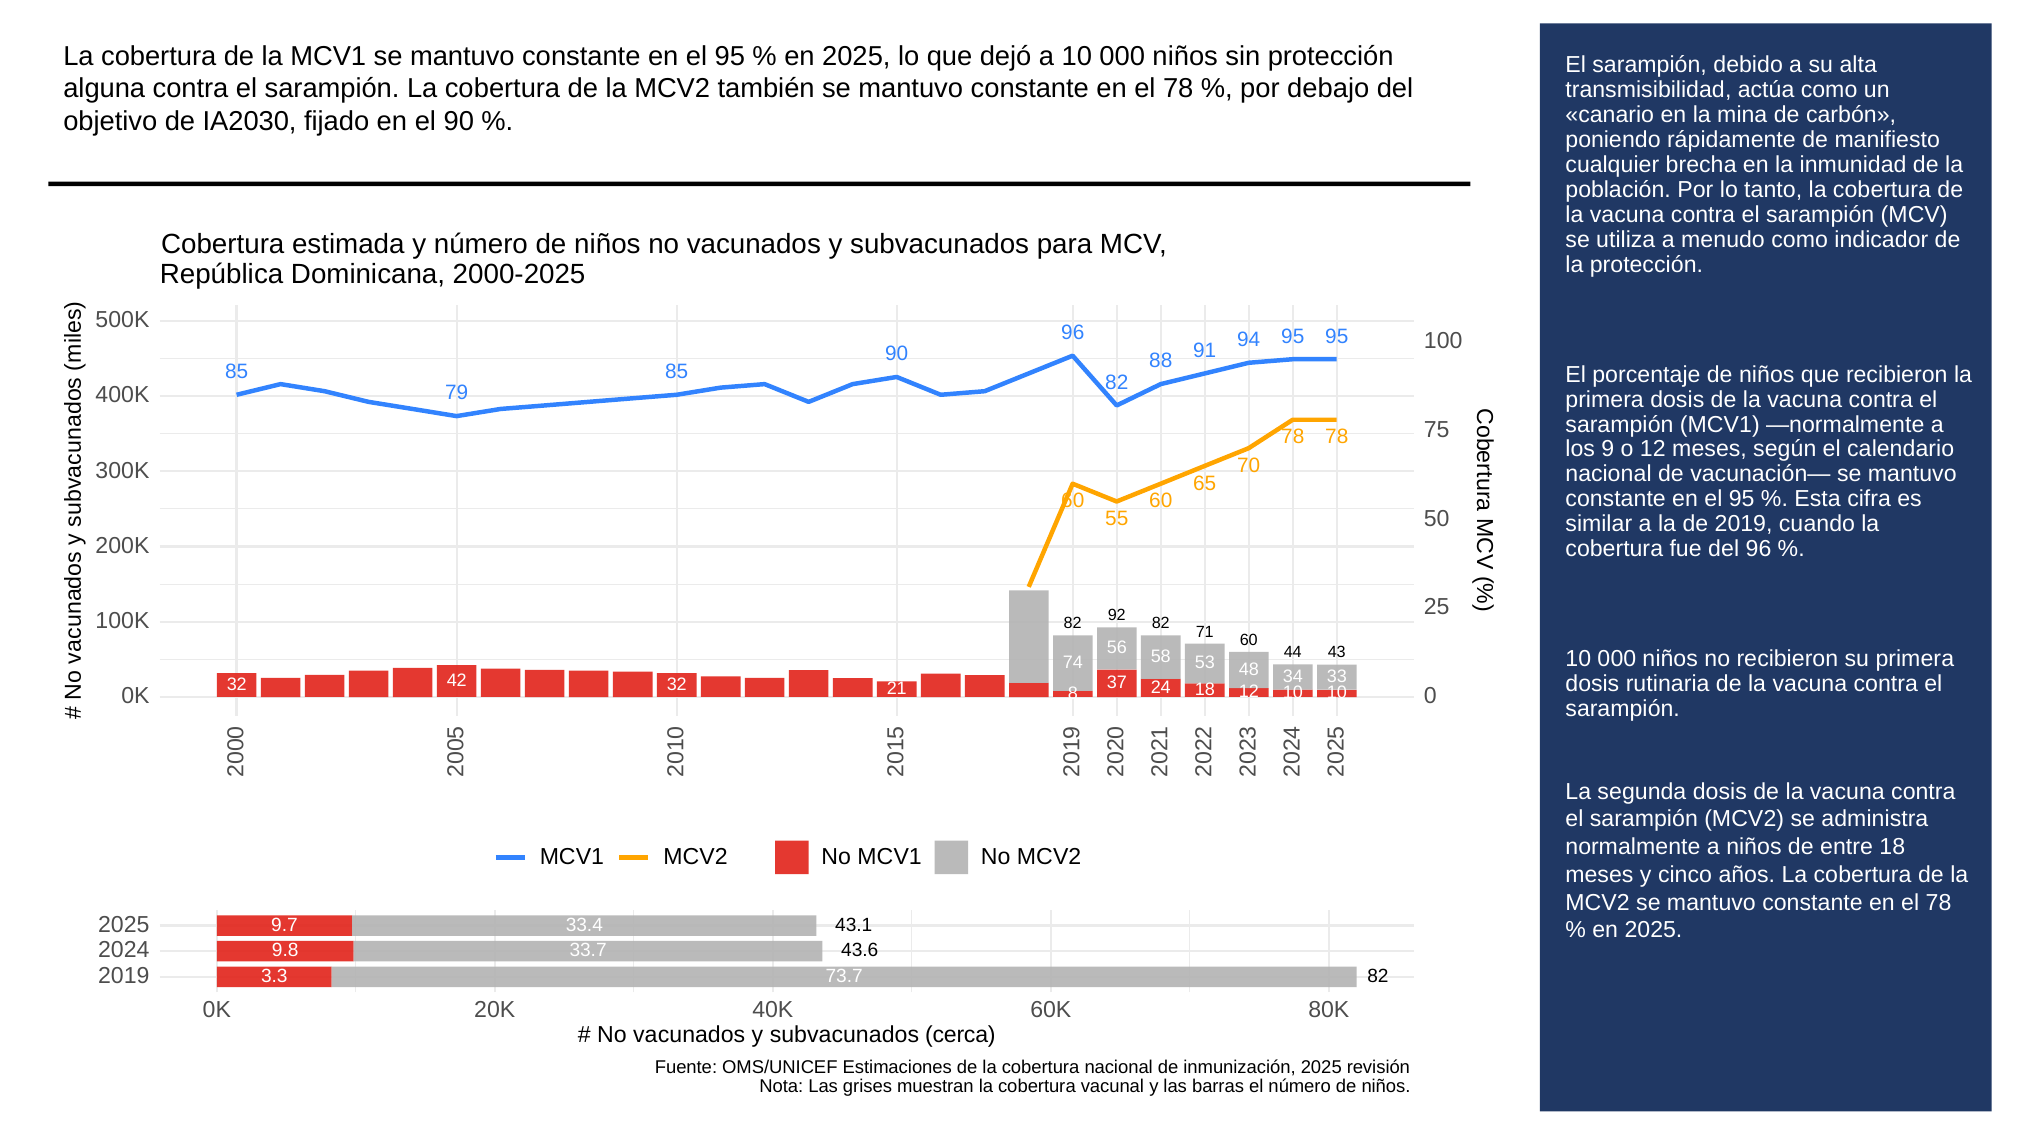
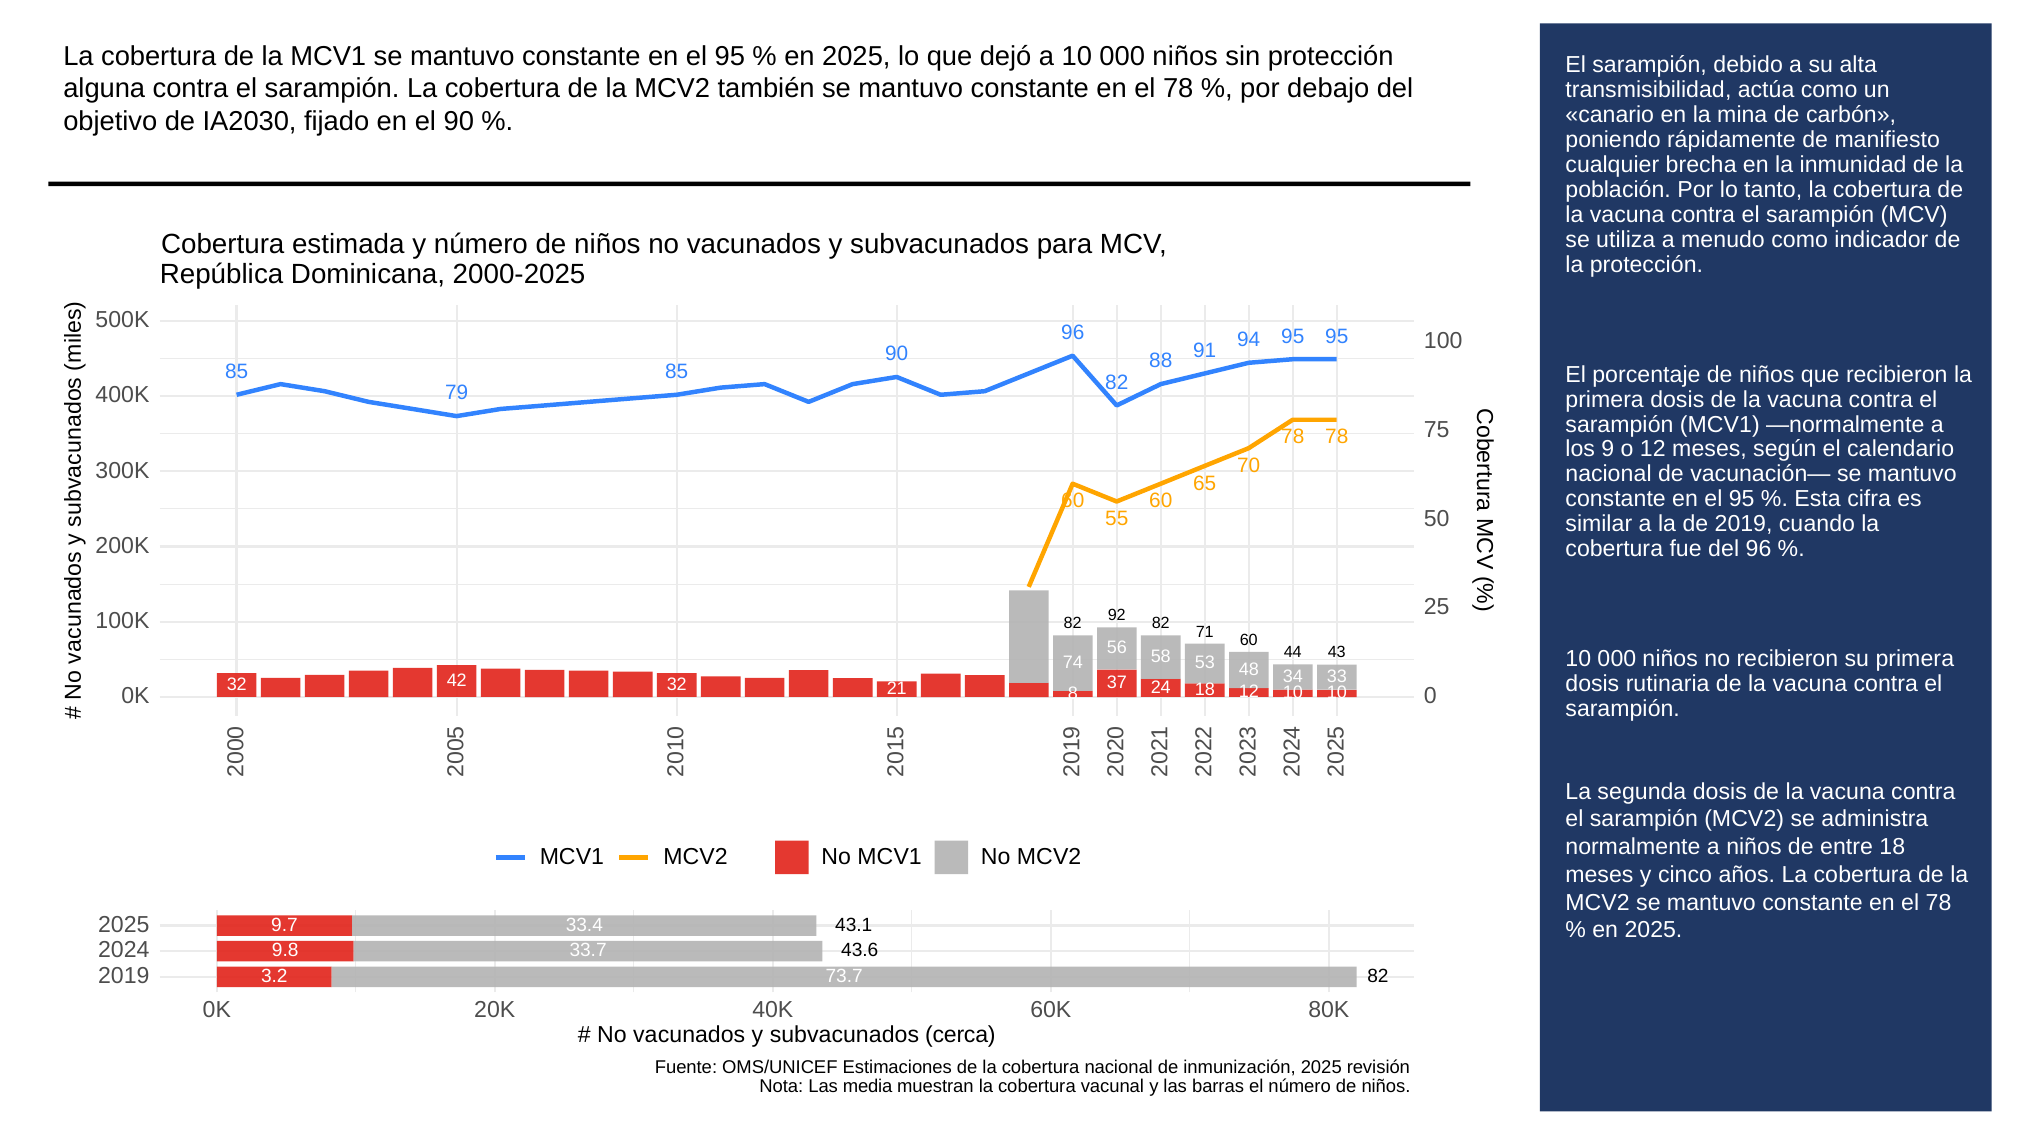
3.3: 3.3 -> 3.2 (274, 976)
grises: grises -> media (868, 1086)
